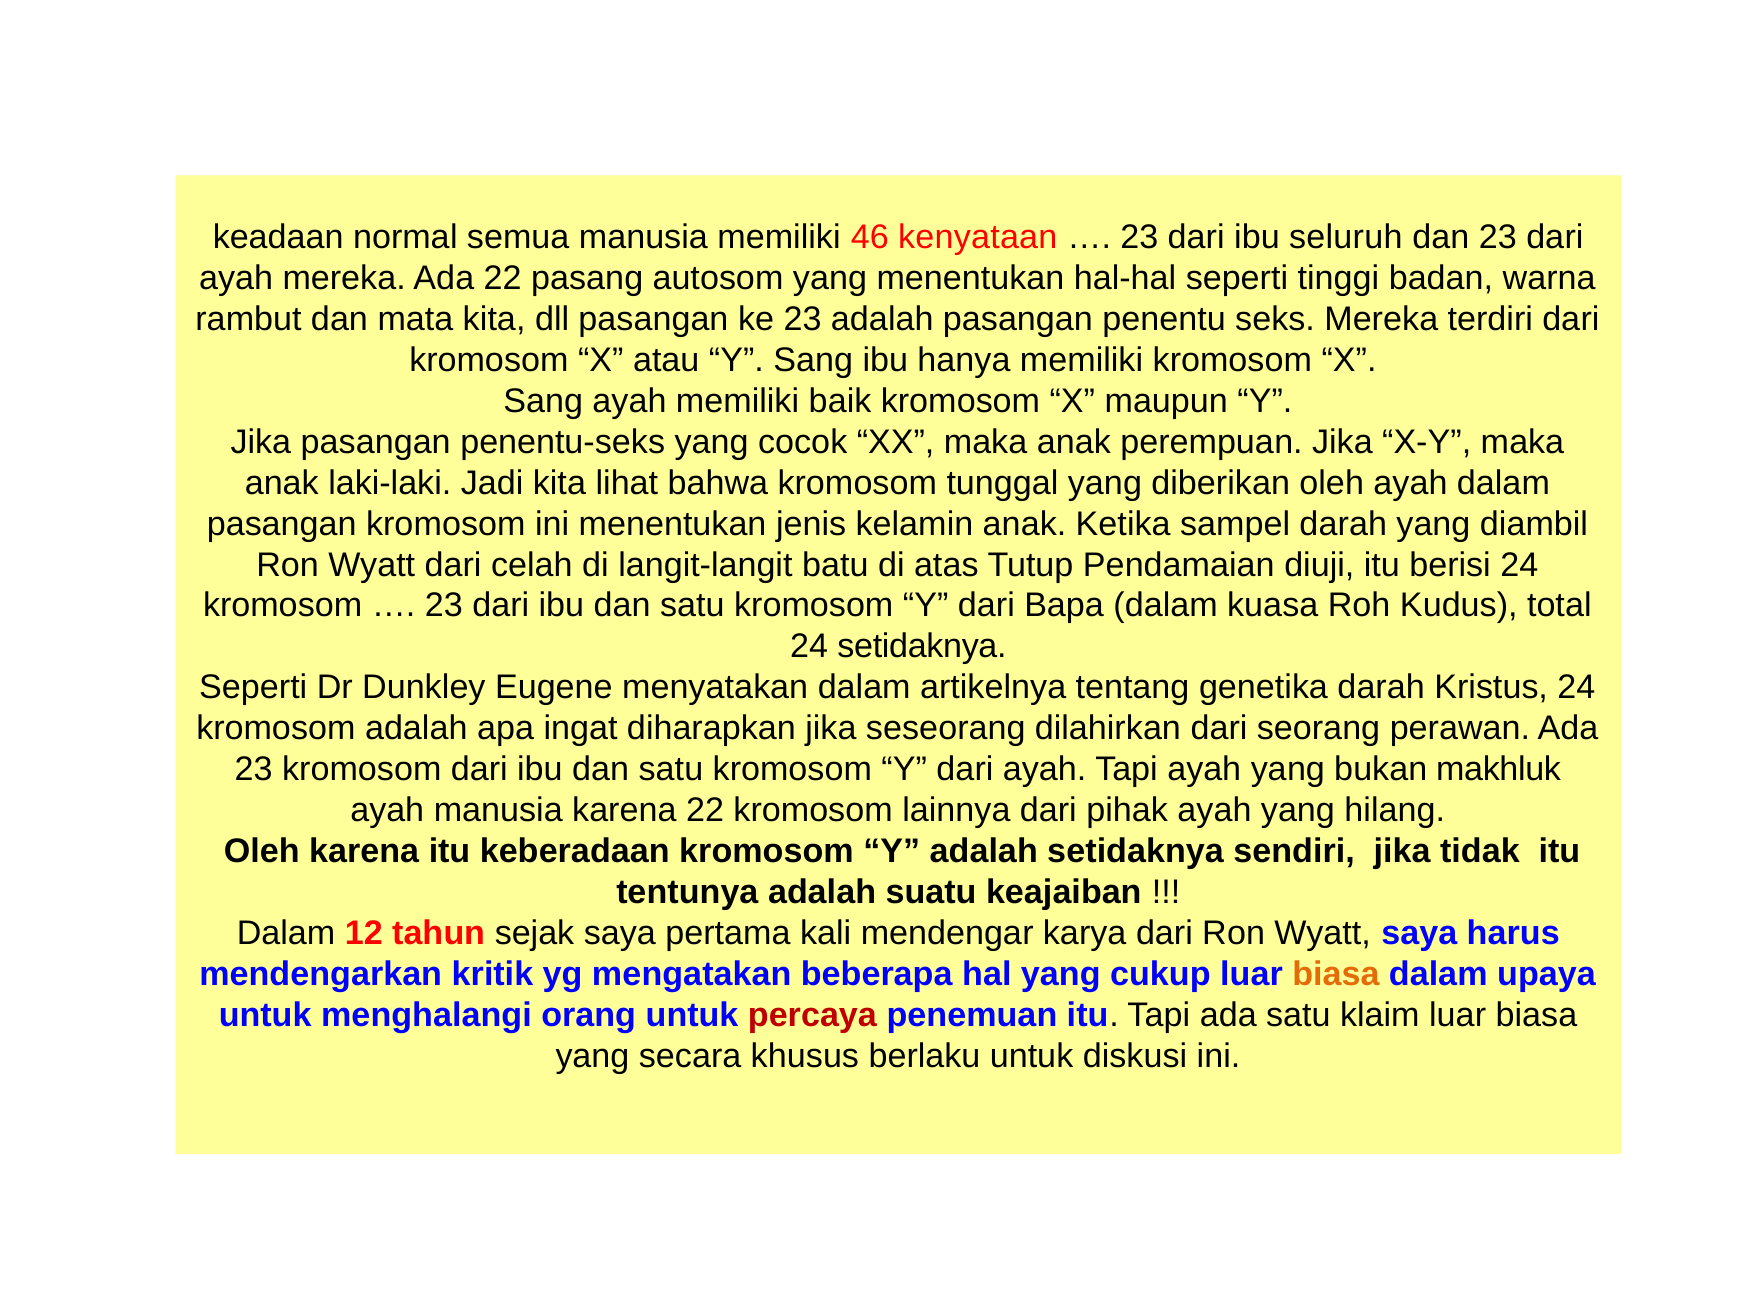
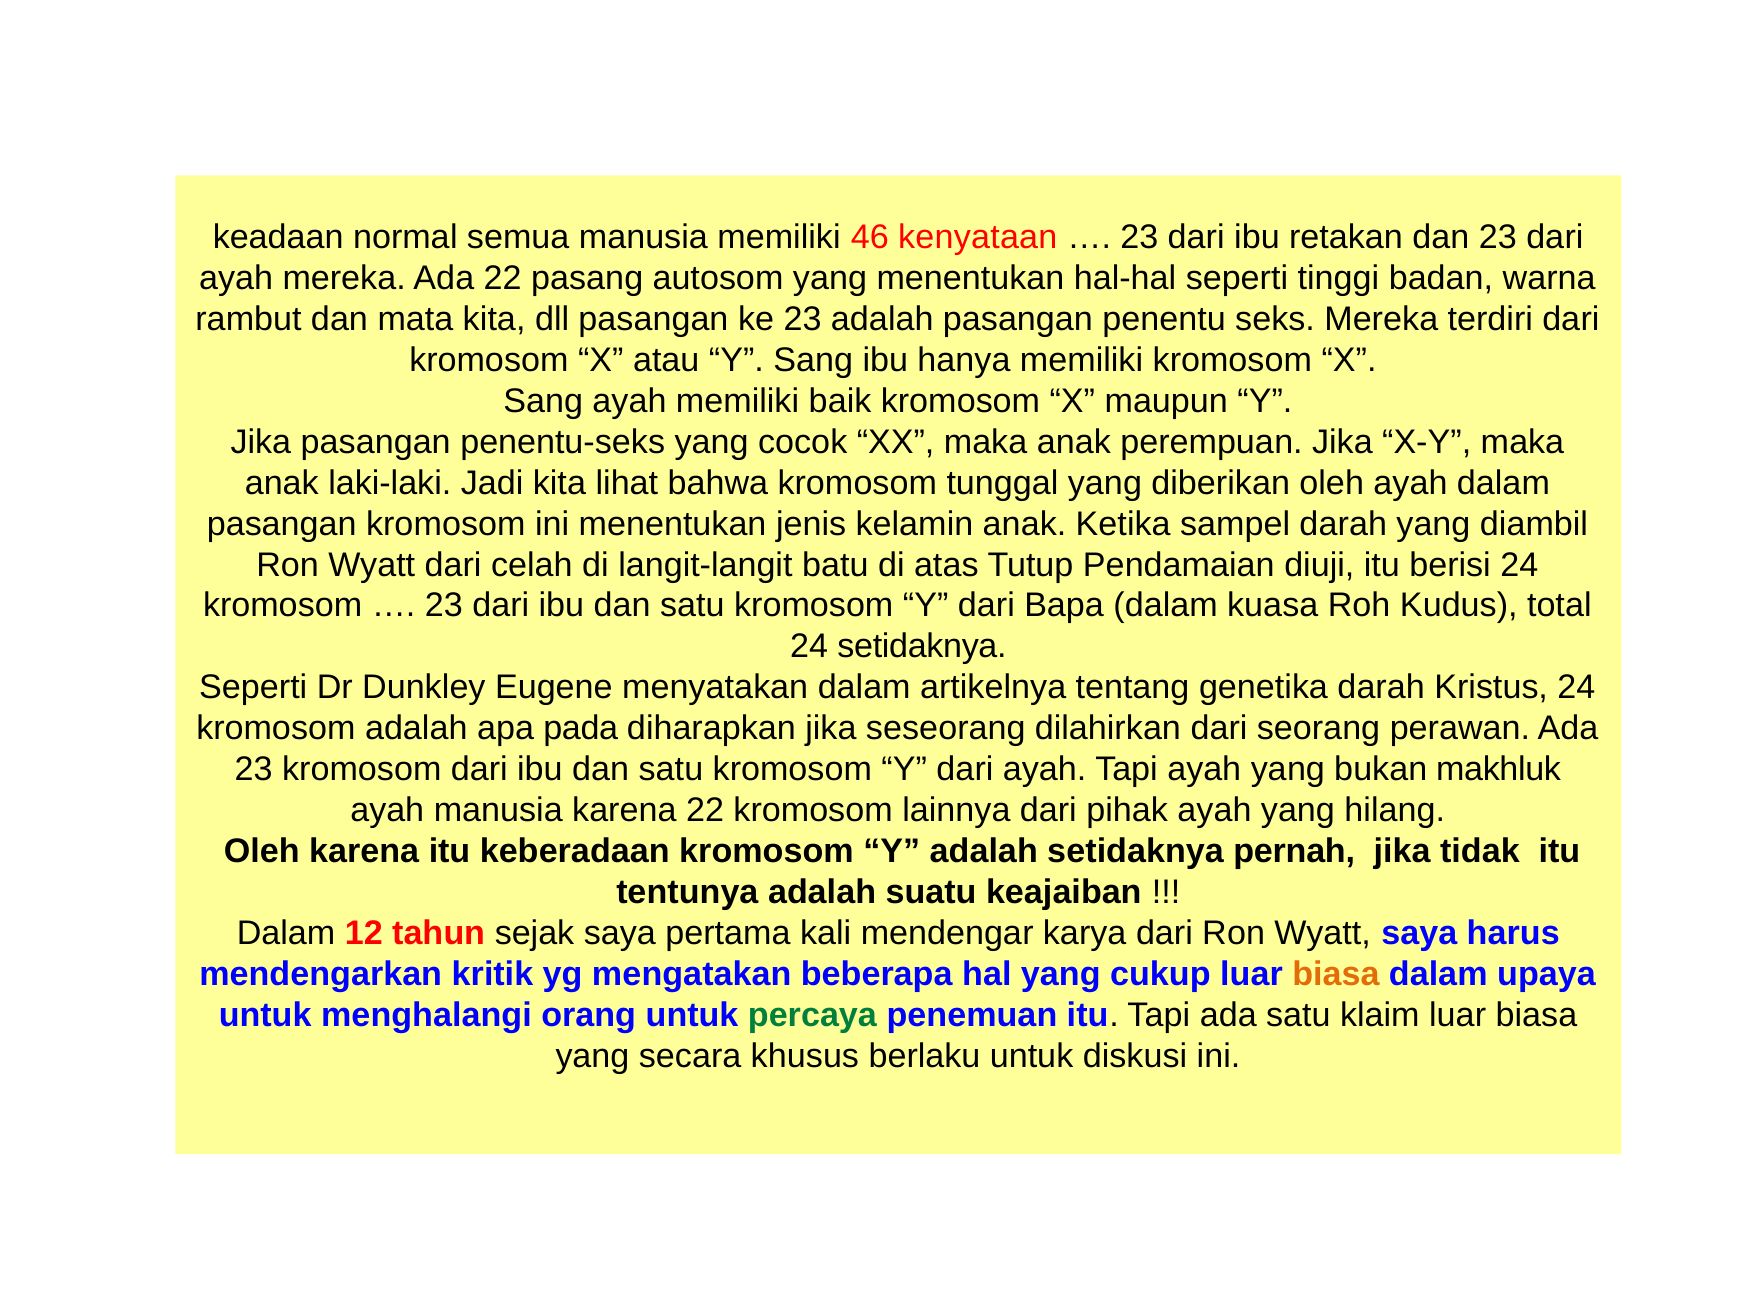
seluruh: seluruh -> retakan (1346, 237)
ingat: ingat -> pada (581, 728)
sendiri: sendiri -> pernah (1294, 851)
percaya colour: red -> green (812, 1015)
